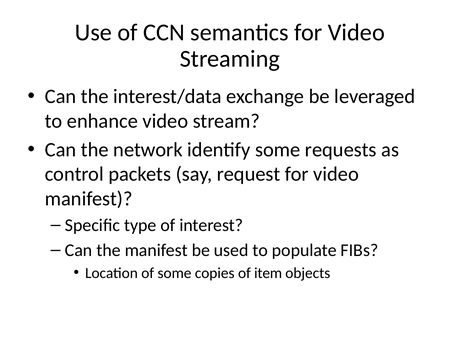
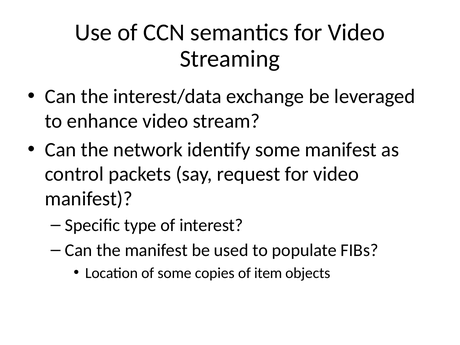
some requests: requests -> manifest (341, 150)
